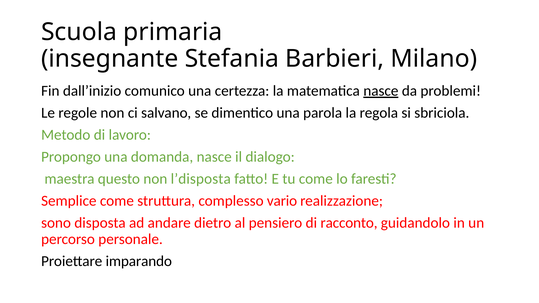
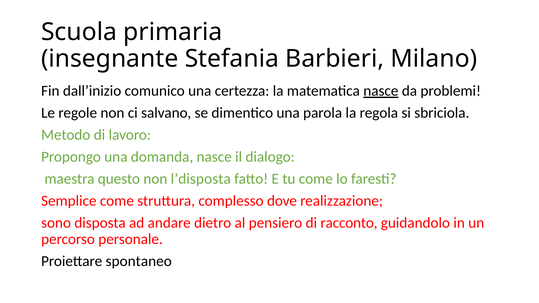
vario: vario -> dove (282, 201)
imparando: imparando -> spontaneo (139, 261)
